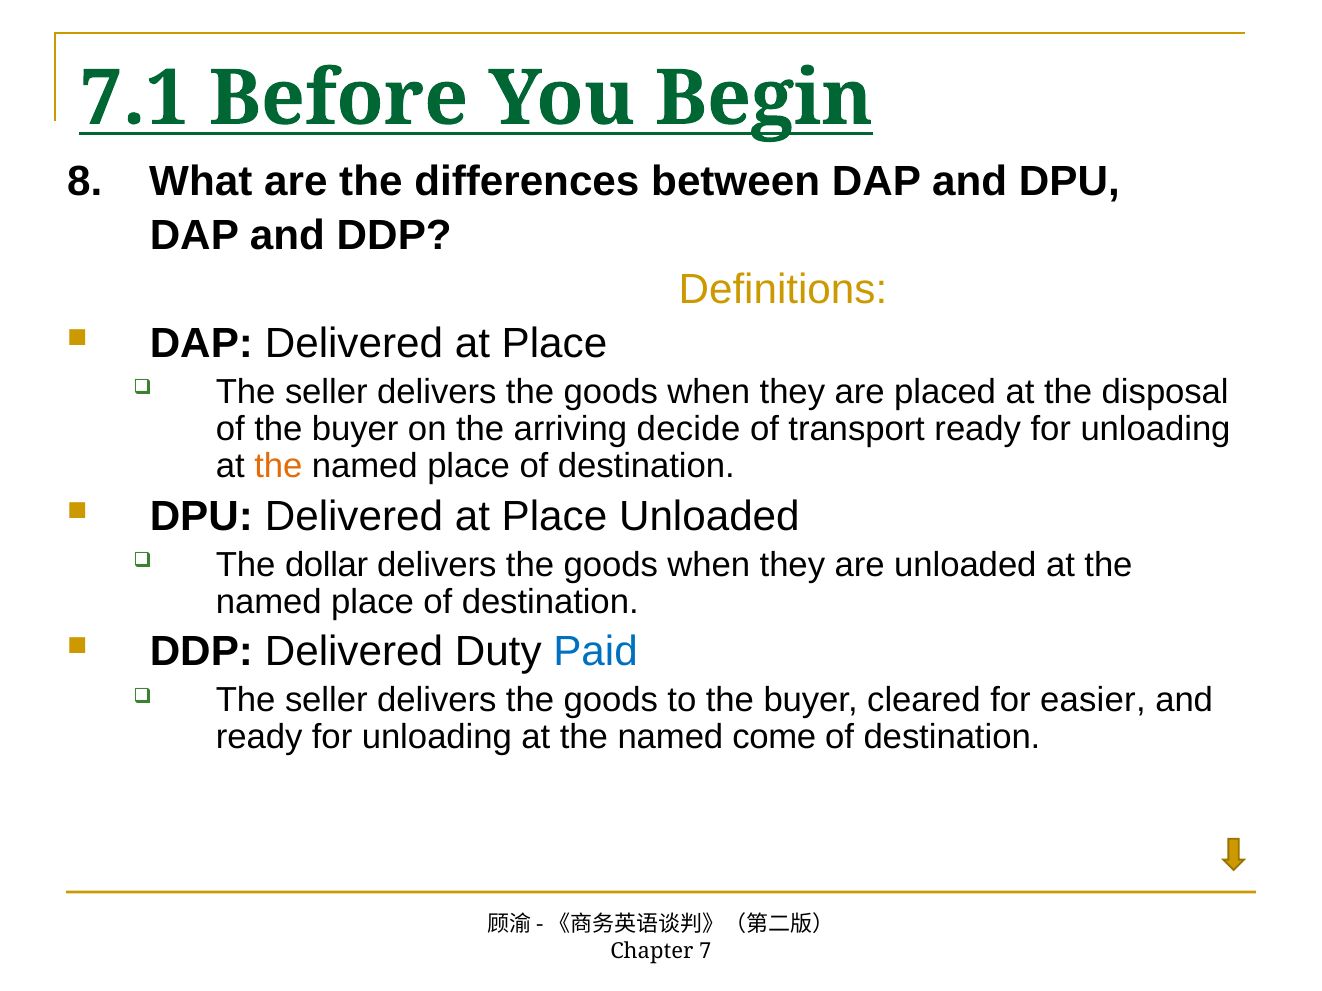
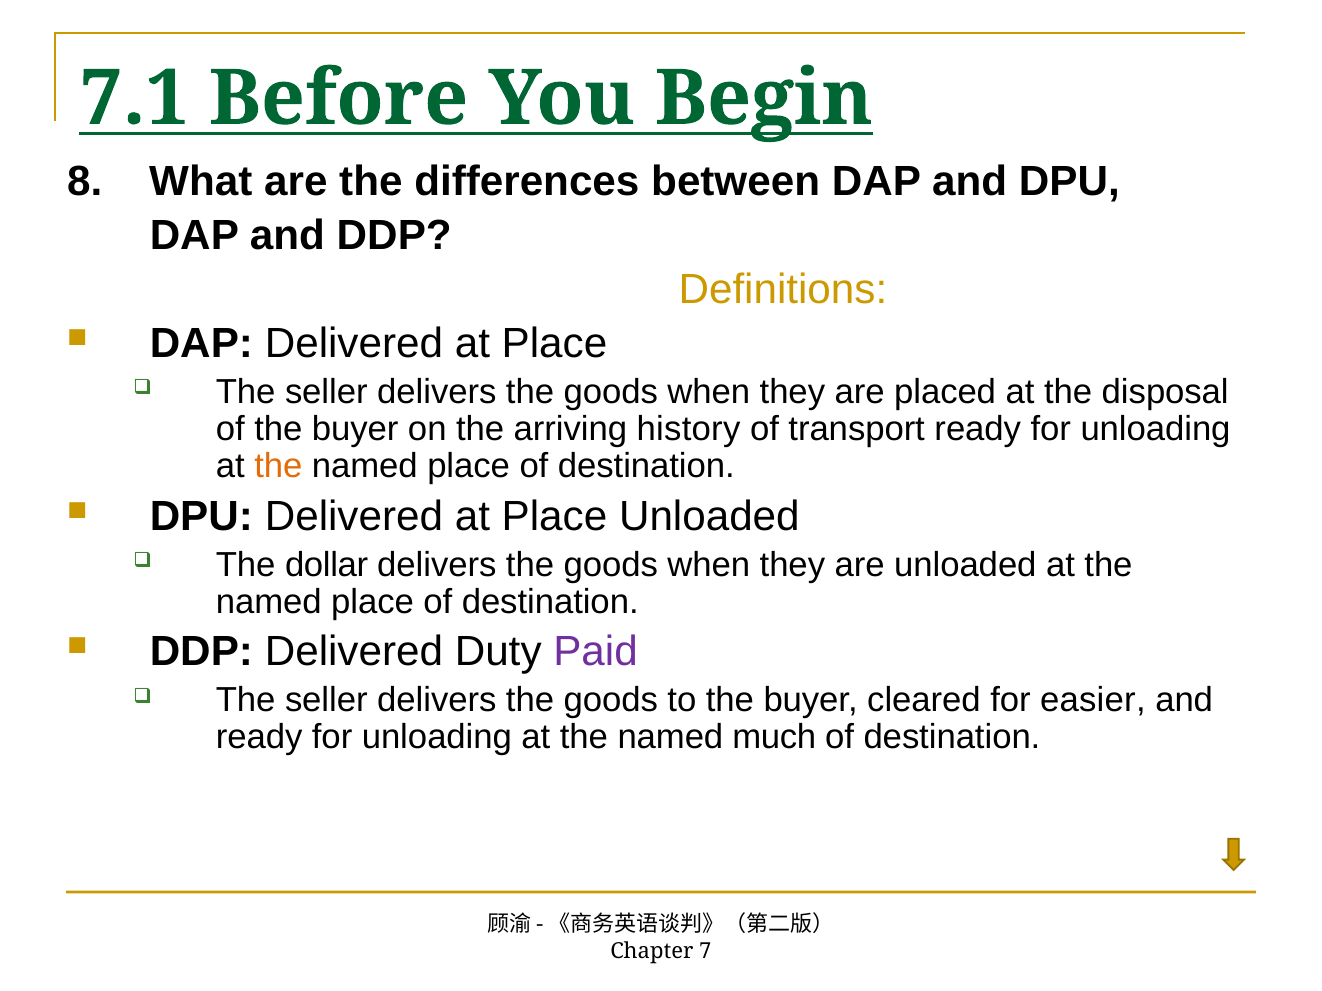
decide: decide -> history (689, 429)
Paid colour: blue -> purple (596, 652)
come: come -> much (774, 738)
